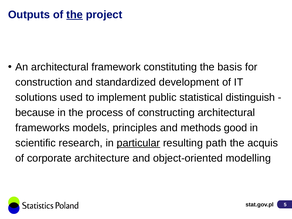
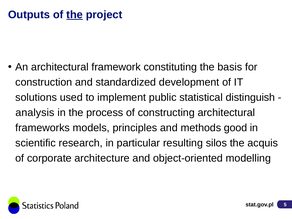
because: because -> analysis (35, 113)
particular underline: present -> none (138, 143)
path: path -> silos (216, 143)
